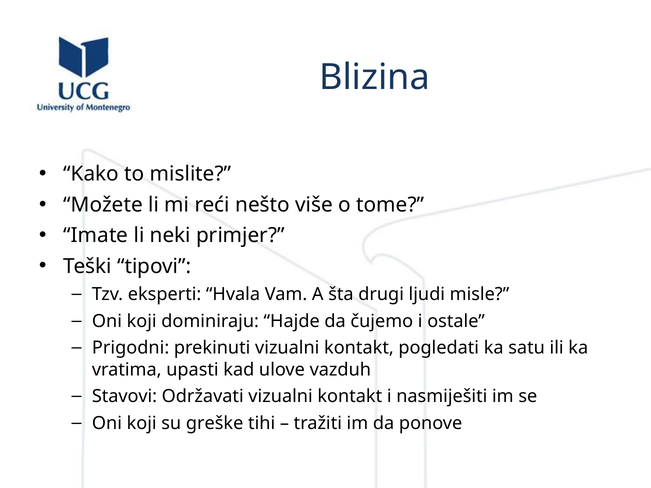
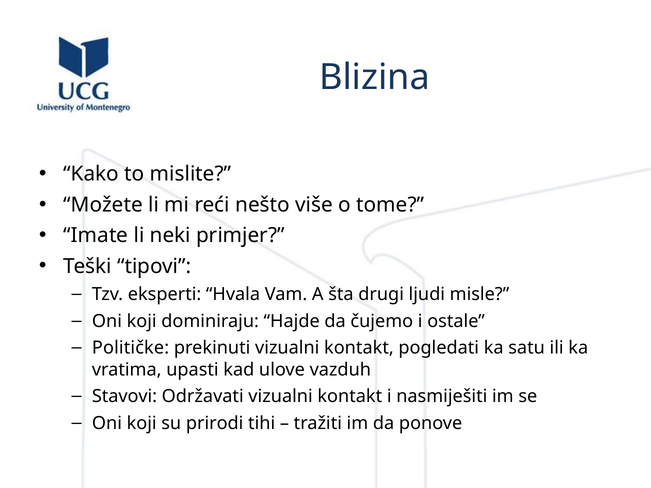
Prigodni: Prigodni -> Političke (131, 348)
greške: greške -> prirodi (215, 423)
